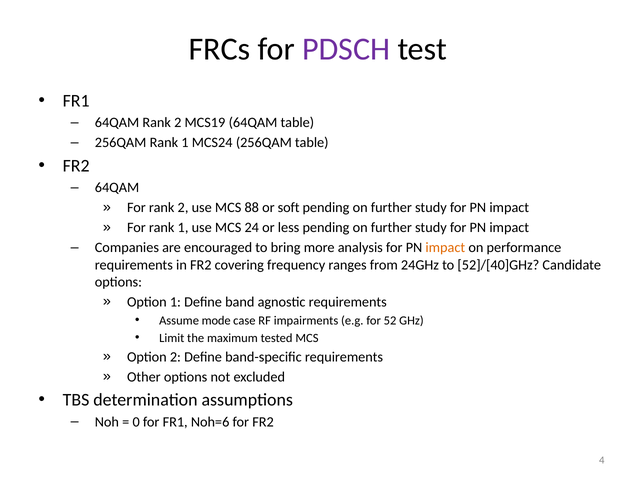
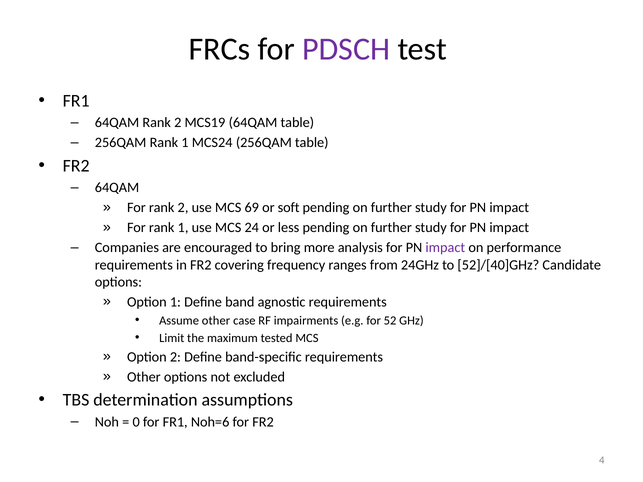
88: 88 -> 69 (252, 208)
impact colour: orange -> purple (445, 248)
Assume mode: mode -> other (216, 321)
